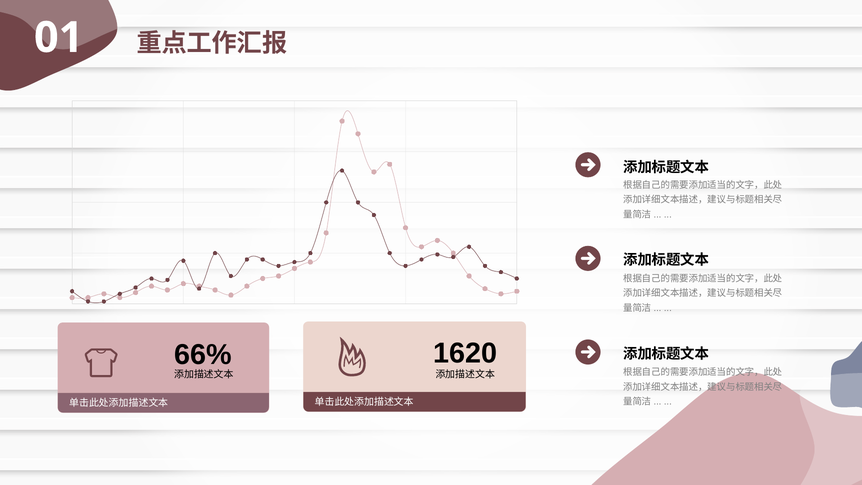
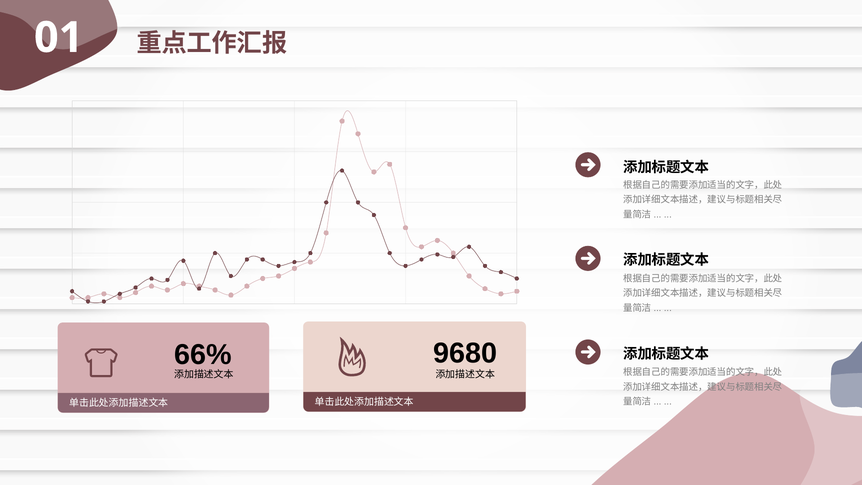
1620: 1620 -> 9680 (465, 353)
